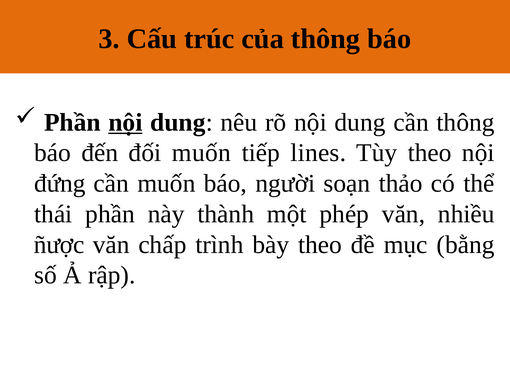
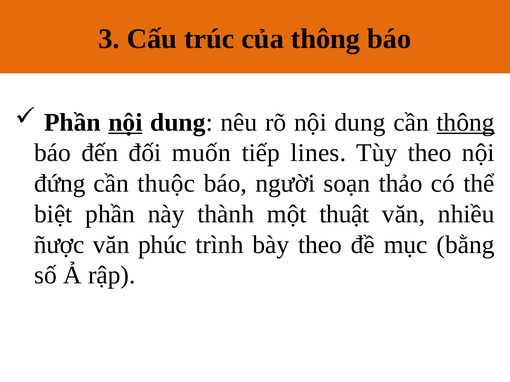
thông underline: none -> present (466, 123)
cần muốn: muốn -> thuộc (166, 184)
thái: thái -> biệt (53, 214)
phép: phép -> thuật (344, 214)
chấp: chấp -> phúc (163, 245)
